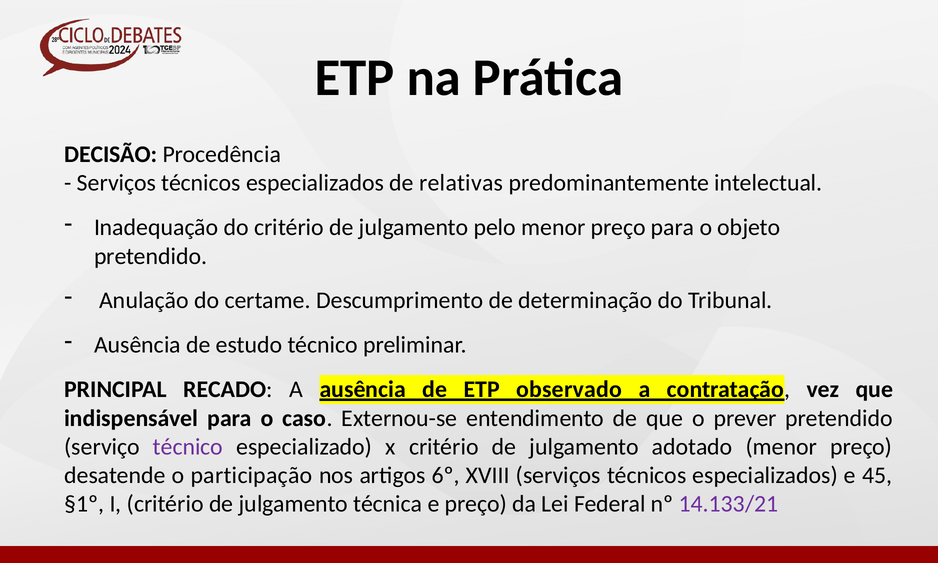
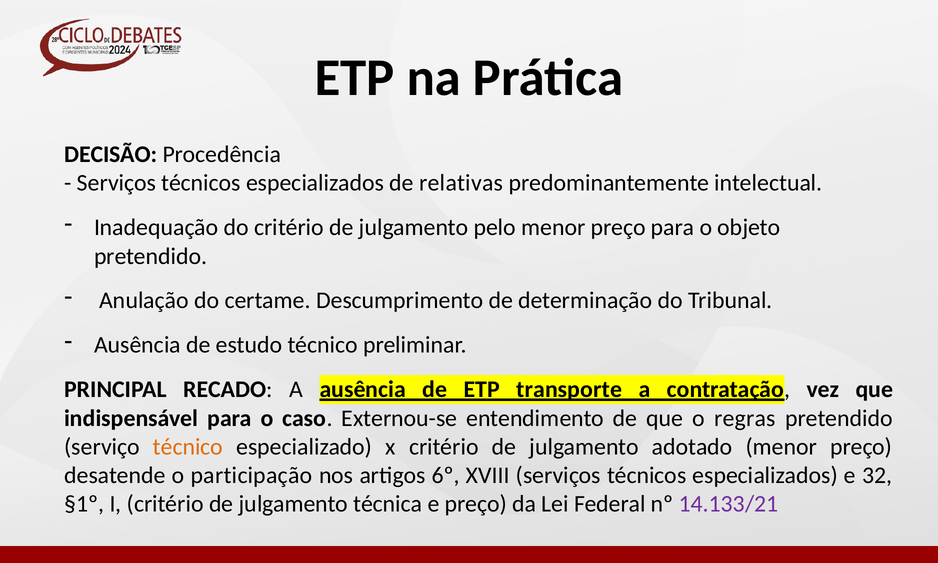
observado: observado -> transporte (569, 389)
prever: prever -> regras (745, 418)
técnico colour: purple -> orange (188, 447)
45: 45 -> 32 (877, 475)
